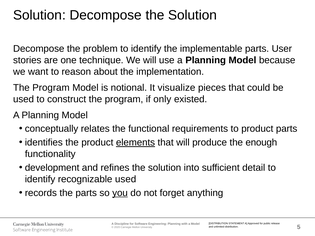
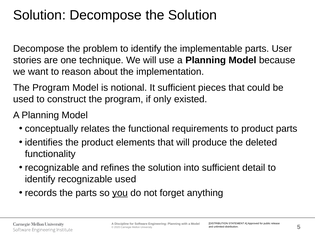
It visualize: visualize -> sufficient (177, 88)
elements underline: present -> none (135, 143)
enough: enough -> deleted (261, 143)
development: development -> recognizable (52, 168)
